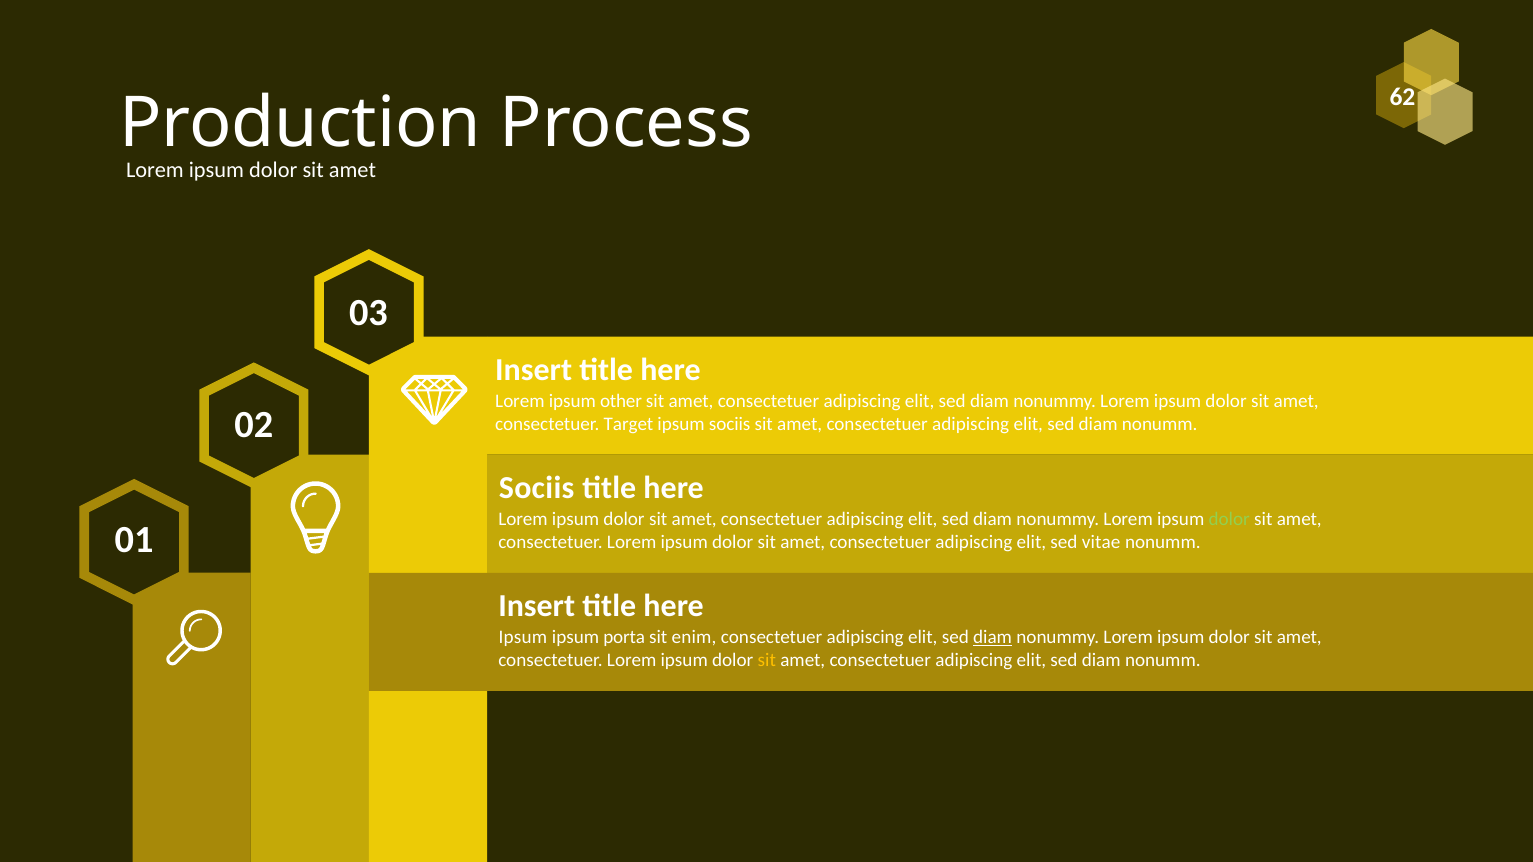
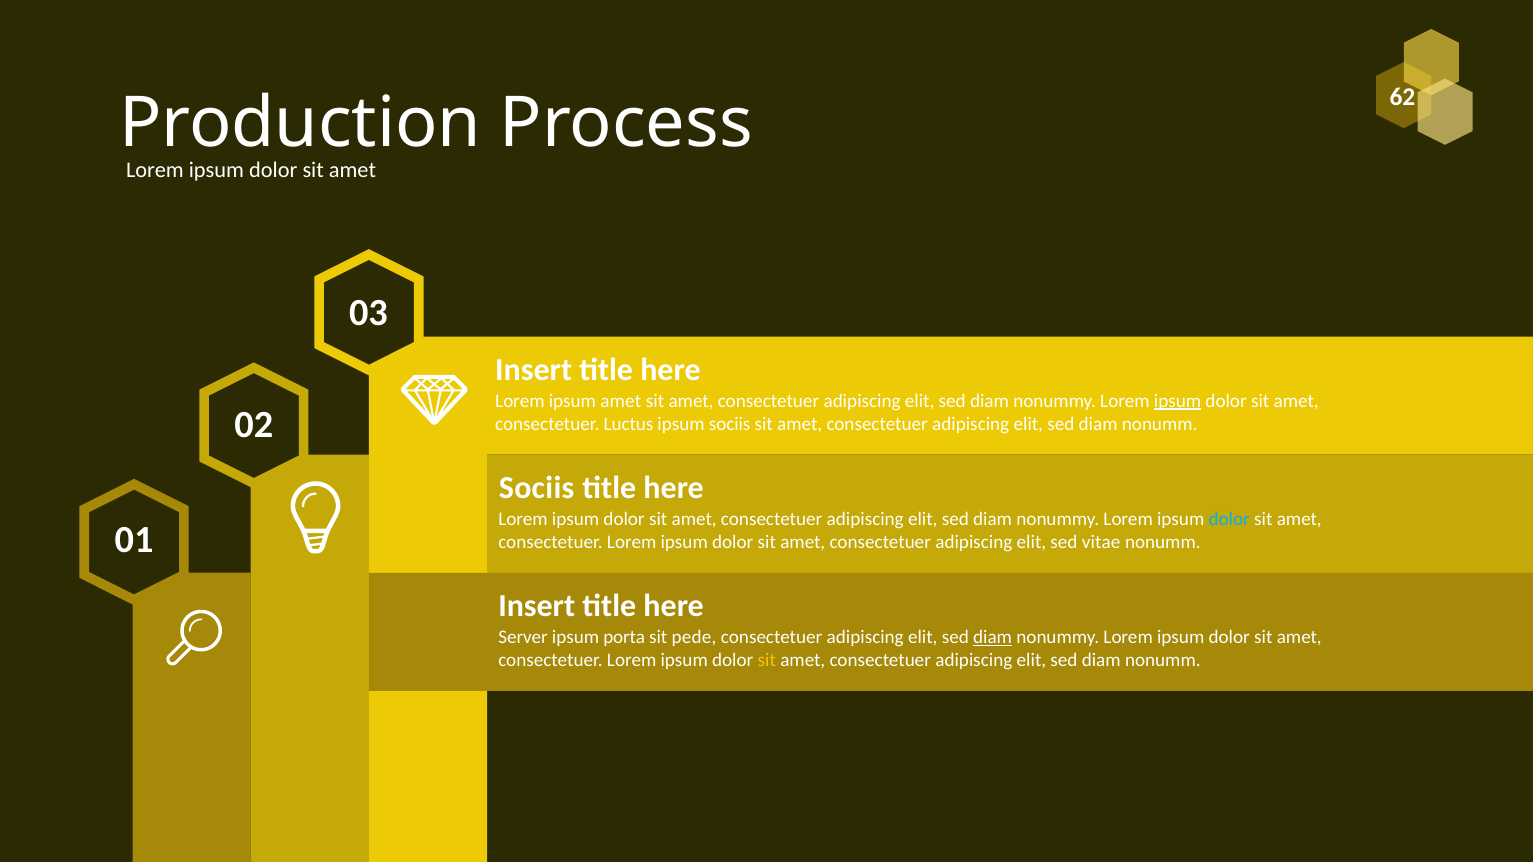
ipsum other: other -> amet (621, 401)
ipsum underline: none -> present (1178, 401)
Target: Target -> Luctus (629, 424)
dolor colour: light green -> light blue (1229, 519)
Ipsum: Ipsum -> Server (523, 637)
enim: enim -> pede (694, 637)
